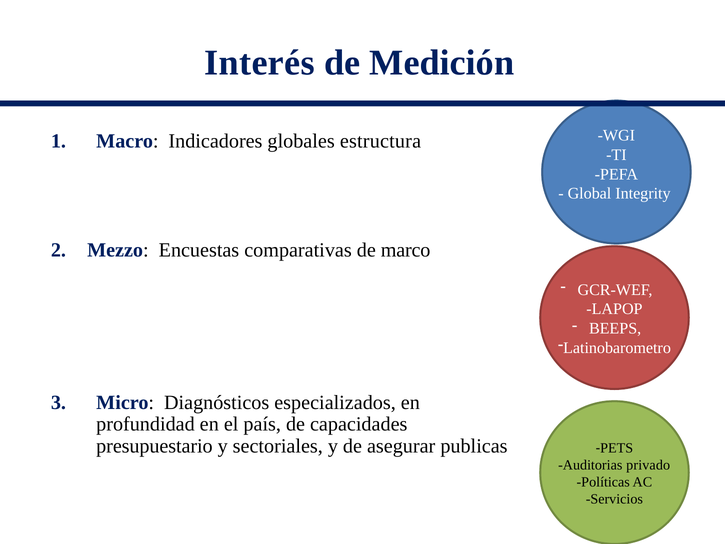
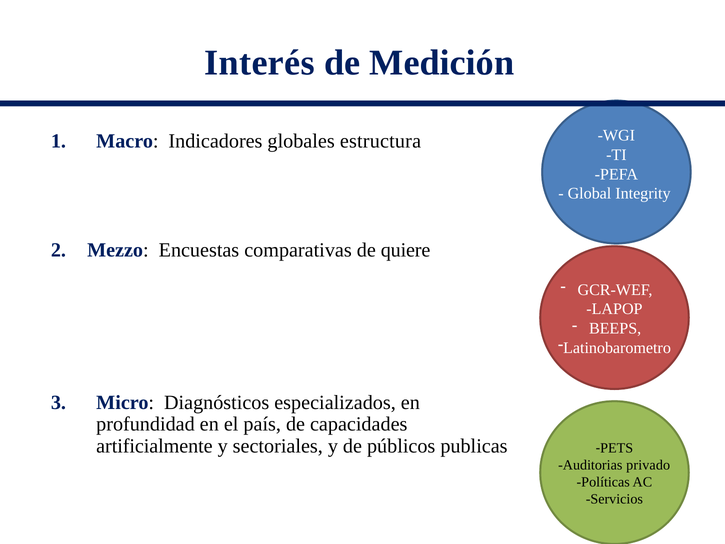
marco: marco -> quiere (406, 250)
presupuestario: presupuestario -> artificialmente (154, 446)
asegurar: asegurar -> públicos (401, 446)
